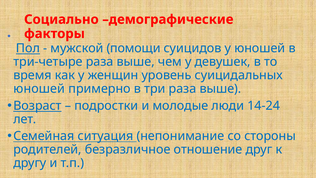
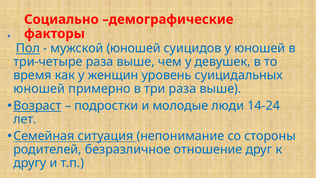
мужской помощи: помощи -> юношей (134, 48)
